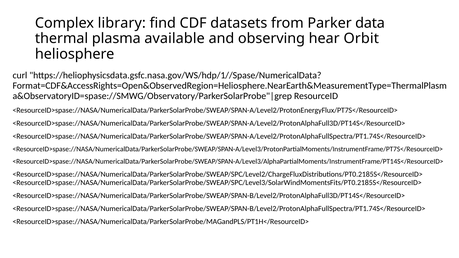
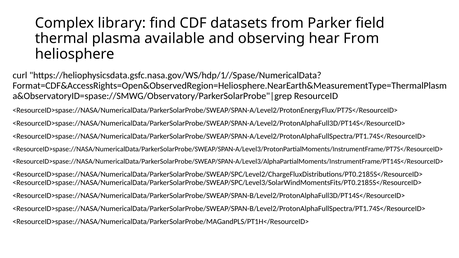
data: data -> field (370, 23)
hear Orbit: Orbit -> From (361, 39)
